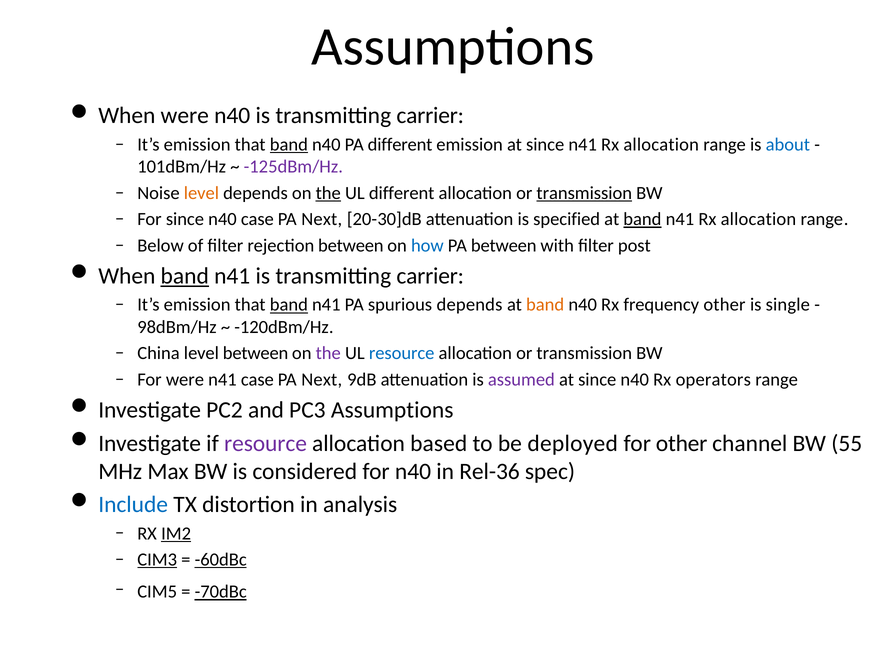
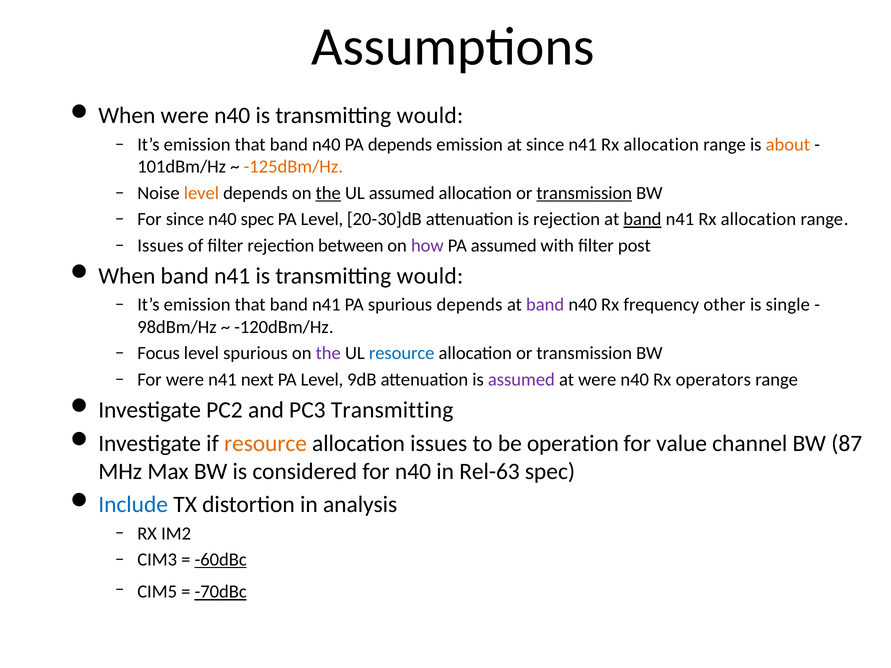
n40 is transmitting carrier: carrier -> would (430, 116)
band underline: present -> none (289, 145)
PA different: different -> depends (400, 145)
about colour: blue -> orange (788, 145)
-125dBm/Hz colour: purple -> orange (293, 167)
UL different: different -> assumed (402, 193)
n40 case: case -> spec (257, 219)
Next: Next -> Level (322, 219)
is specified: specified -> rejection (567, 219)
Below: Below -> Issues (160, 246)
how colour: blue -> purple (427, 246)
PA between: between -> assumed (504, 246)
band underline: present -> none (185, 276)
n41 is transmitting carrier: carrier -> would (430, 276)
band underline: present -> none (289, 305)
band colour: orange -> purple (545, 305)
China: China -> Focus (159, 354)
level between: between -> spurious (255, 354)
n41 case: case -> next (257, 380)
Next: Next -> Level (322, 380)
since: since -> were (597, 380)
PC3 Assumptions: Assumptions -> Transmitting (392, 410)
resource colour: purple -> orange (266, 443)
allocation based: based -> issues (439, 443)
deployed: deployed -> operation (573, 443)
for other: other -> value (682, 443)
55: 55 -> 87 (847, 443)
Rel-36: Rel-36 -> Rel-63 (490, 472)
IM2 underline: present -> none (176, 534)
CIM3 underline: present -> none (157, 560)
